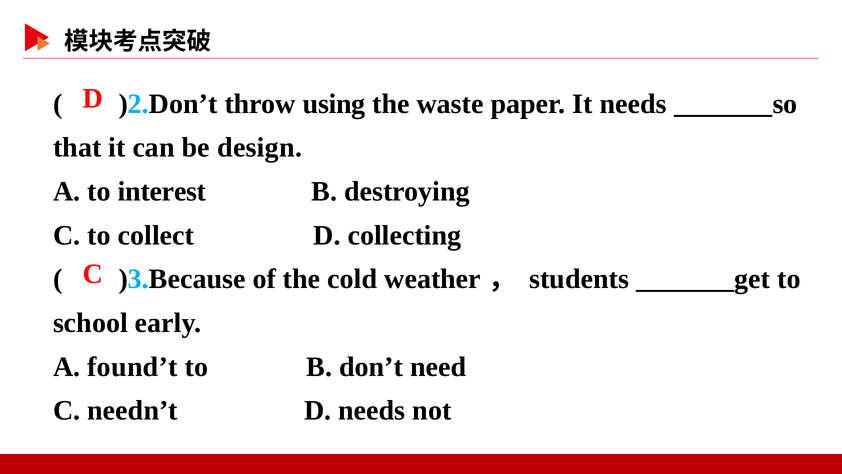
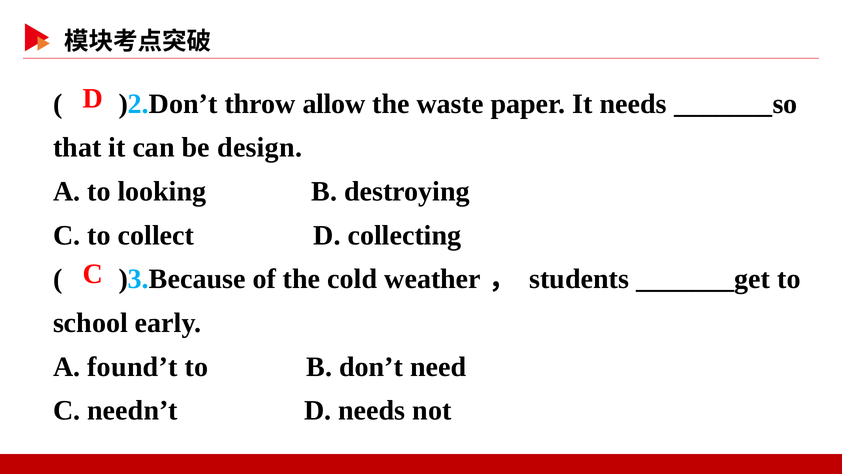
using: using -> allow (334, 104)
interest: interest -> looking (162, 191)
